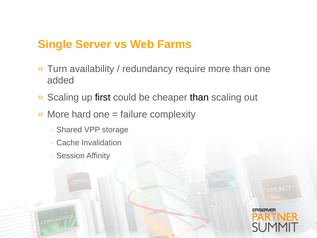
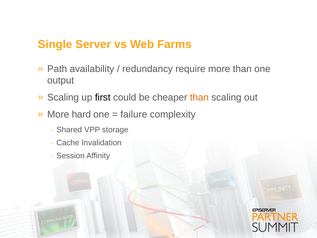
Turn: Turn -> Path (57, 69)
added: added -> output (61, 80)
than colour: black -> orange (199, 97)
